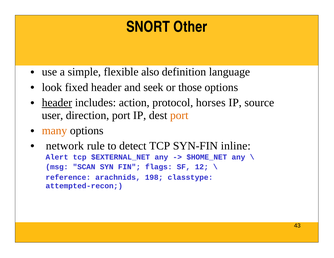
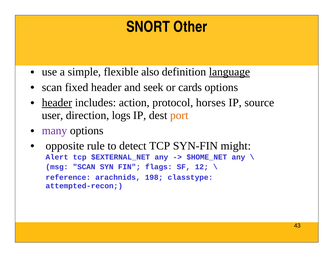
language underline: none -> present (229, 72)
look: look -> scan (52, 87)
those: those -> cards (190, 87)
direction port: port -> logs (121, 115)
many colour: orange -> purple (54, 131)
network: network -> opposite (65, 146)
inline: inline -> might (236, 146)
